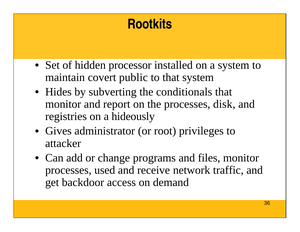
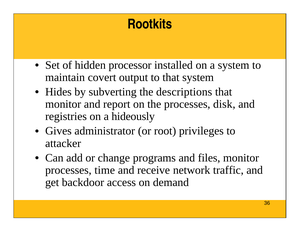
public: public -> output (133, 77)
conditionals: conditionals -> descriptions (184, 92)
used: used -> time (105, 170)
